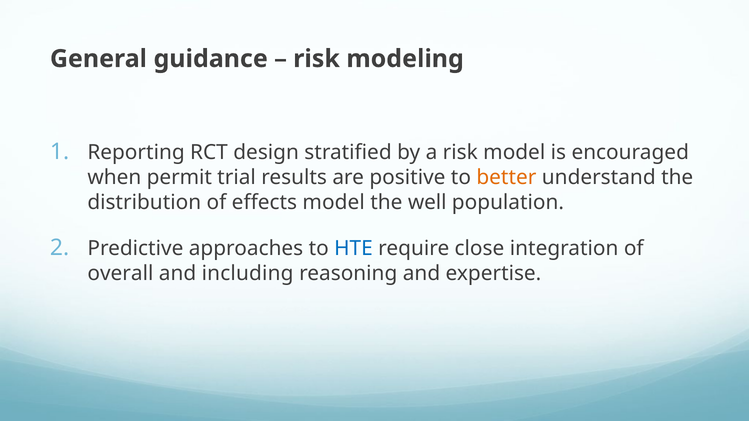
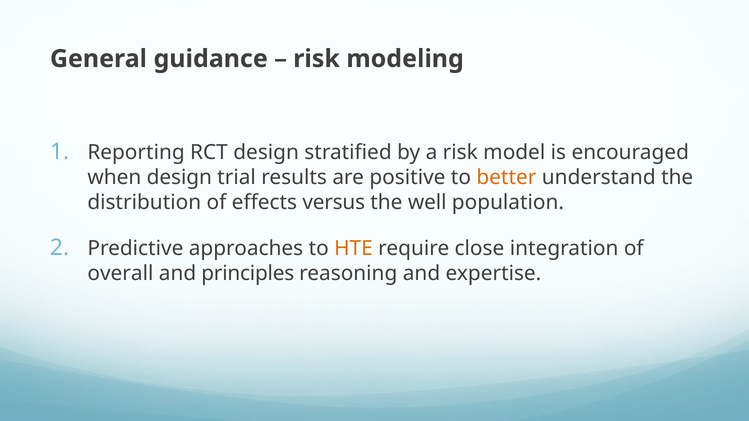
when permit: permit -> design (179, 178)
effects model: model -> versus (334, 203)
HTE colour: blue -> orange (353, 248)
including: including -> principles (248, 273)
